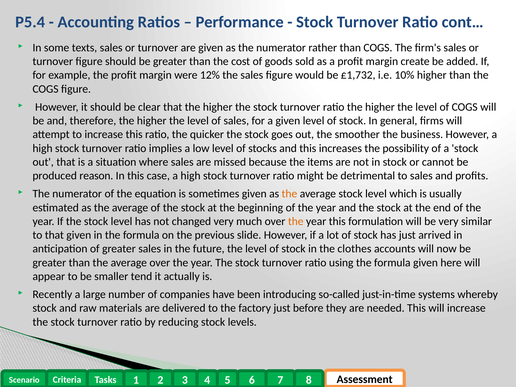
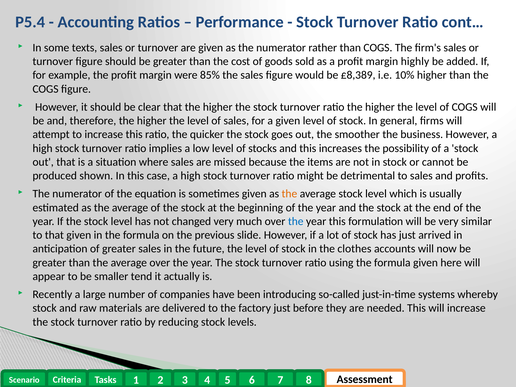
create: create -> highly (415, 61)
12%: 12% -> 85% (210, 75)
£1,732: £1,732 -> £8,389 (358, 75)
reason: reason -> shown (96, 176)
the colour: orange -> blue (296, 221)
